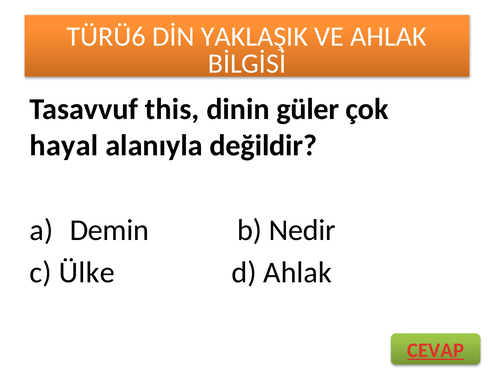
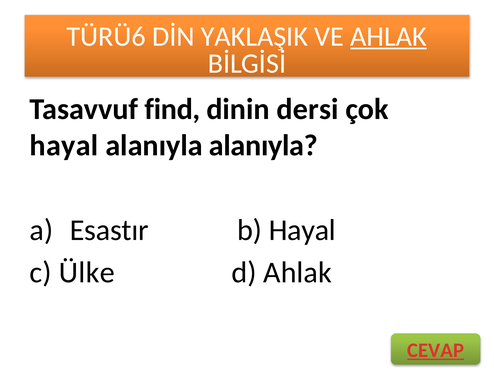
AHLAK underline: none -> present (389, 36)
this: this -> find (172, 109)
güler: güler -> dersi (308, 109)
alanıyla değildir: değildir -> alanıyla (263, 145)
Demin: Demin -> Esastır (109, 230)
b Nedir: Nedir -> Hayal (302, 230)
